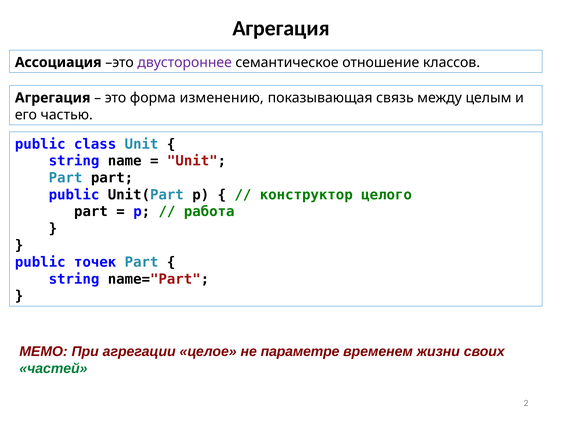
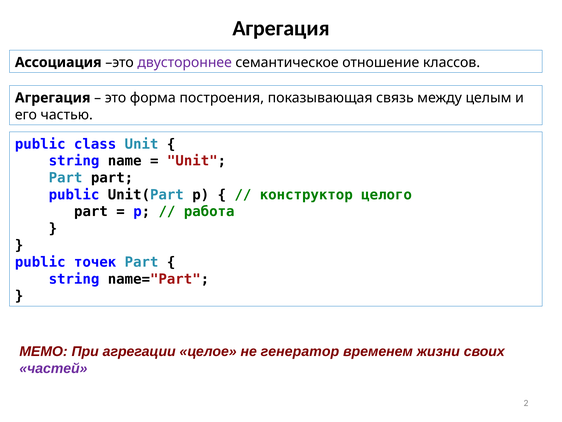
изменению: изменению -> построения (222, 98)
параметре: параметре -> генератор (300, 351)
частей colour: green -> purple (53, 368)
